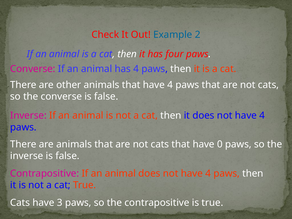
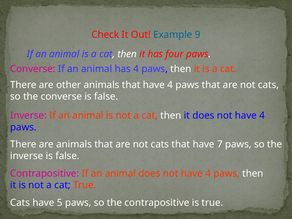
2: 2 -> 9 (198, 35)
0: 0 -> 7 (220, 144)
3: 3 -> 5 (60, 203)
